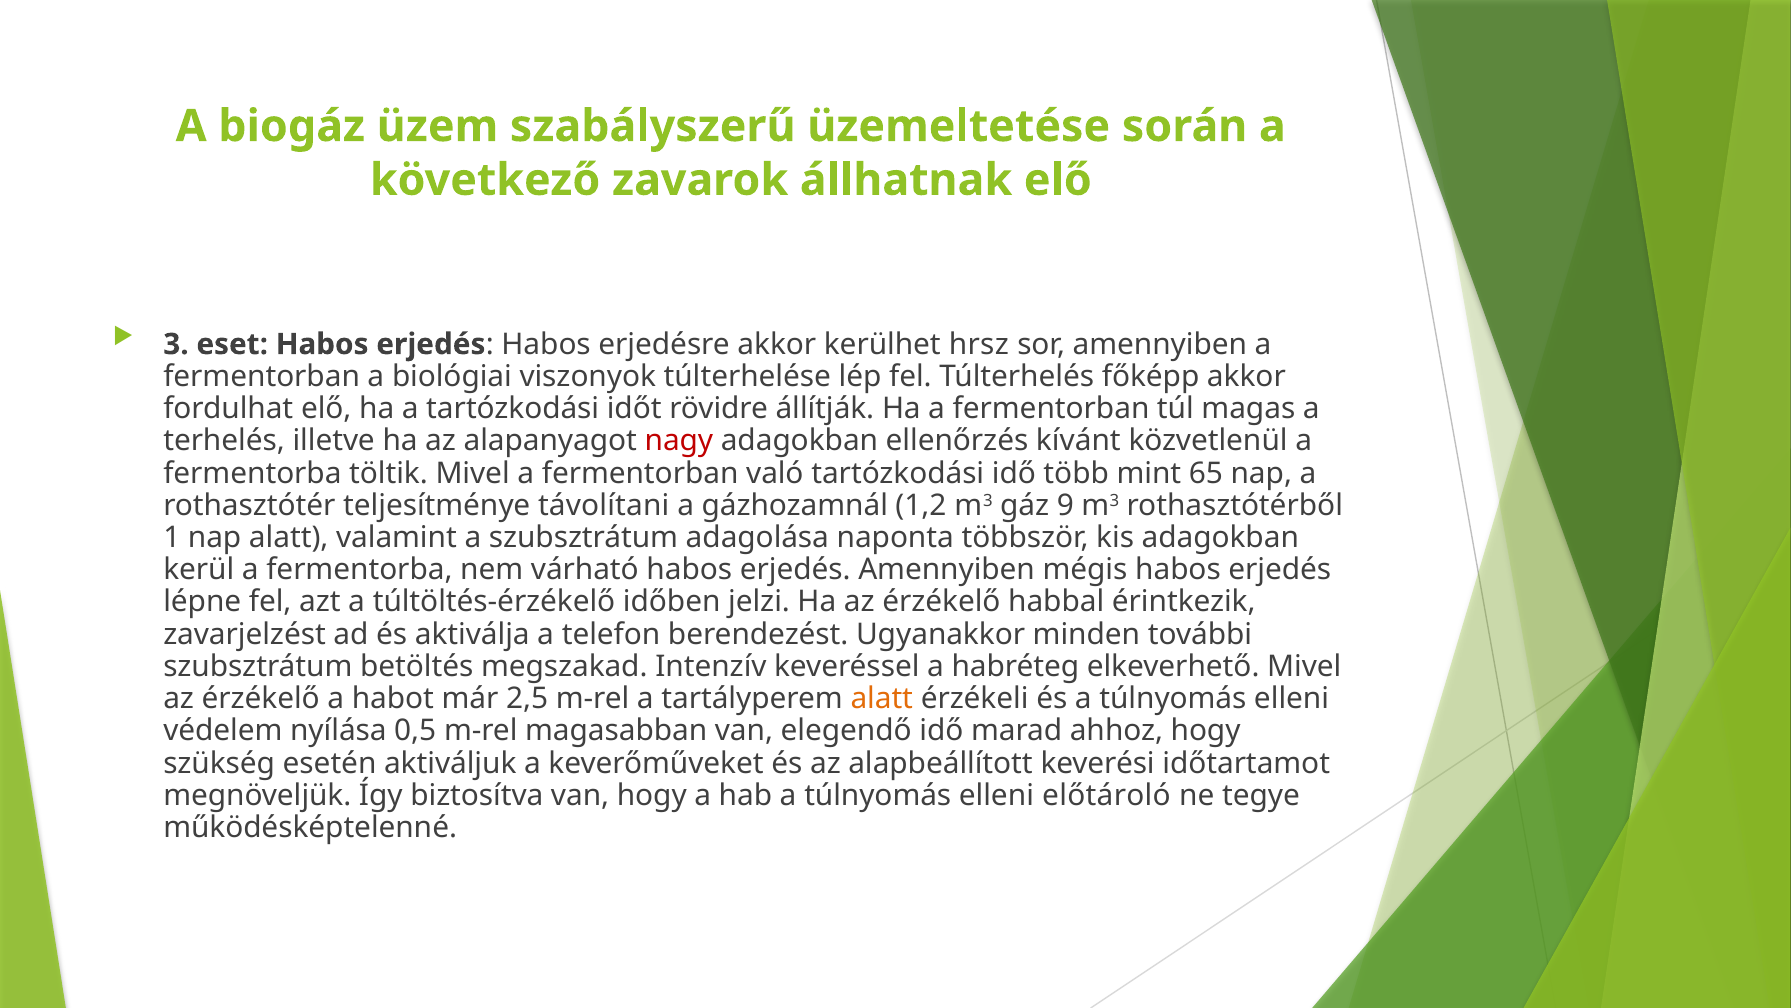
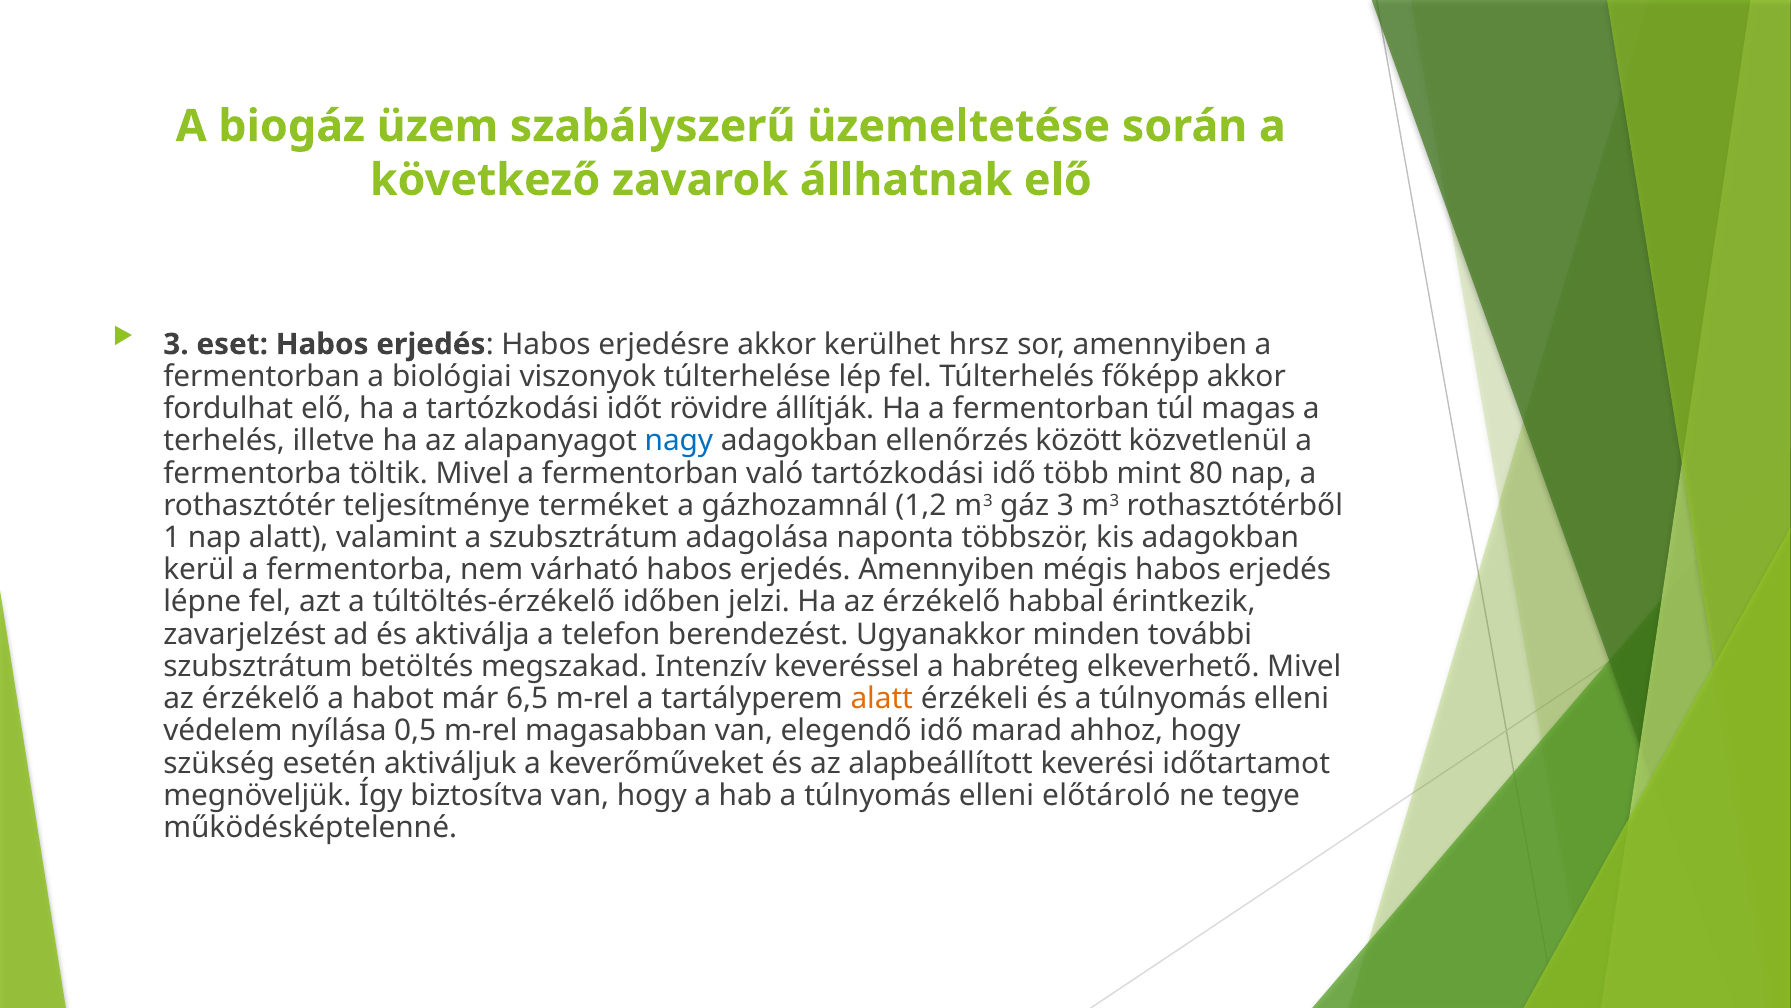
nagy colour: red -> blue (679, 441)
kívánt: kívánt -> között (1079, 441)
65: 65 -> 80 (1206, 473)
távolítani: távolítani -> terméket (604, 505)
gáz 9: 9 -> 3 (1065, 505)
2,5: 2,5 -> 6,5 (527, 698)
